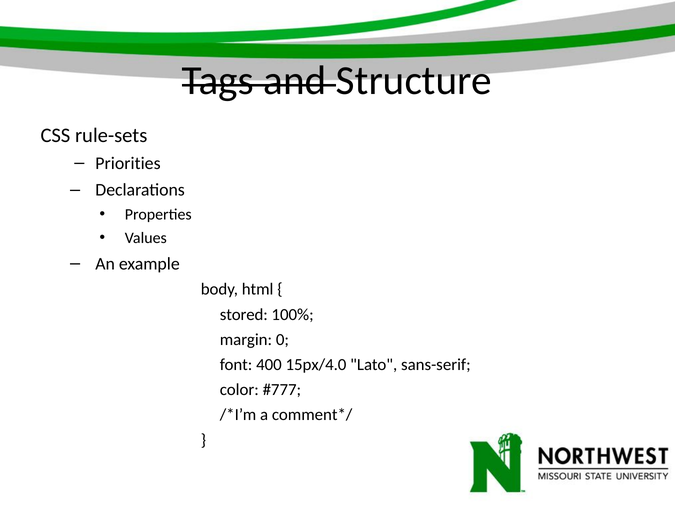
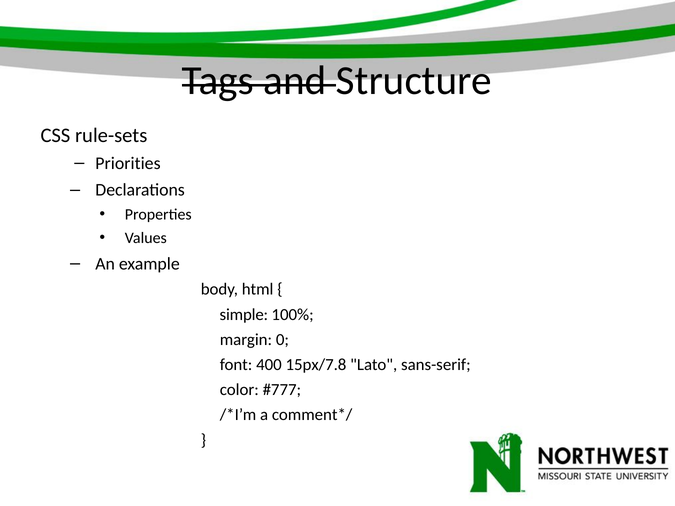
stored: stored -> simple (244, 315)
15px/4.0: 15px/4.0 -> 15px/7.8 (316, 365)
